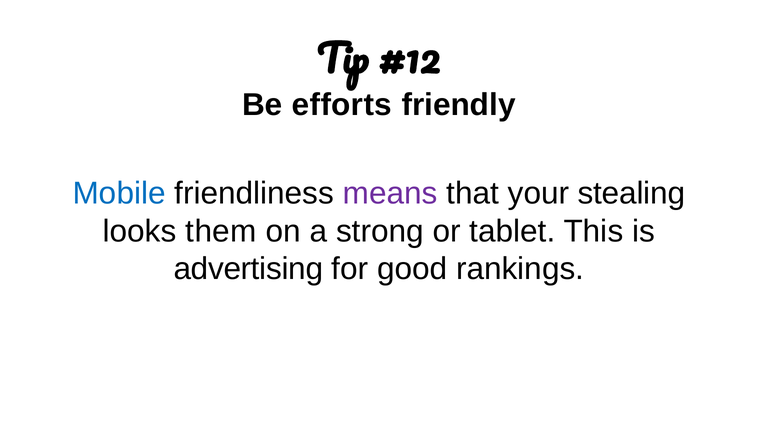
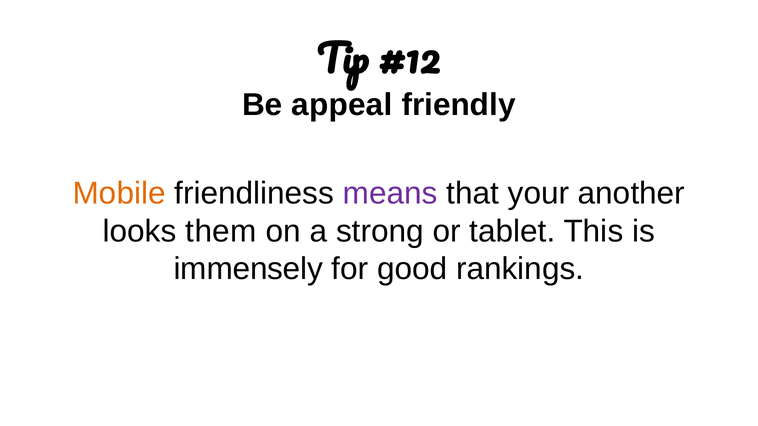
efforts: efforts -> appeal (342, 105)
Mobile colour: blue -> orange (119, 194)
stealing: stealing -> another (631, 194)
advertising: advertising -> immensely (248, 269)
